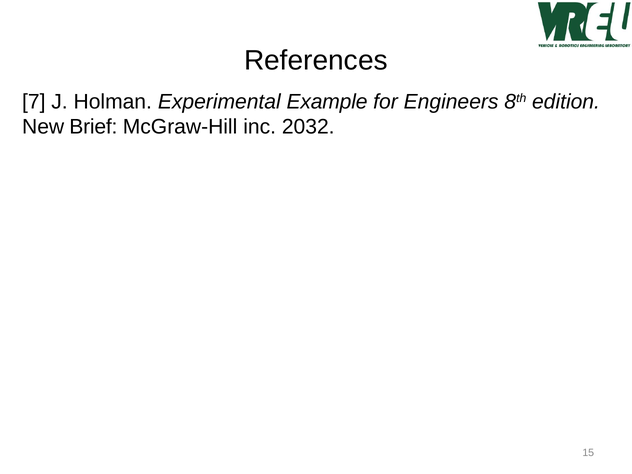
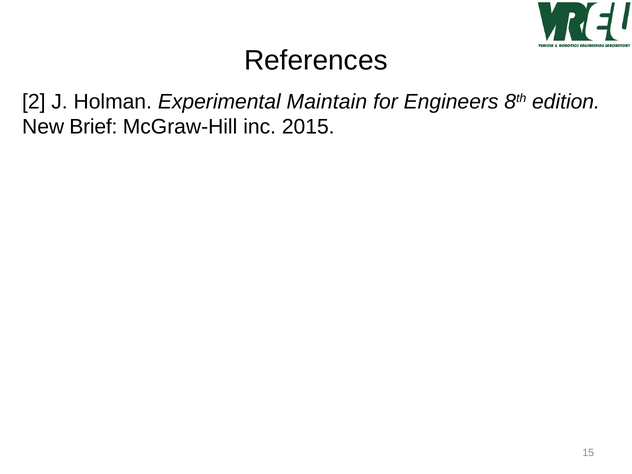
7: 7 -> 2 (34, 102)
Example: Example -> Maintain (327, 102)
2032: 2032 -> 2015 (308, 127)
